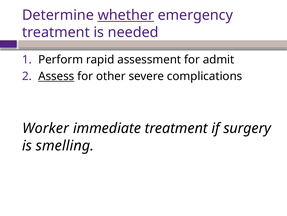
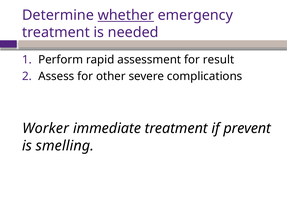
admit: admit -> result (219, 59)
Assess underline: present -> none (56, 76)
surgery: surgery -> prevent (247, 128)
